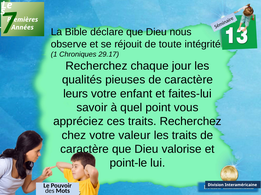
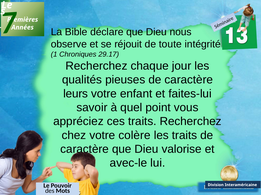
valeur: valeur -> colère (135, 136)
point-le: point-le -> avec-le (128, 164)
